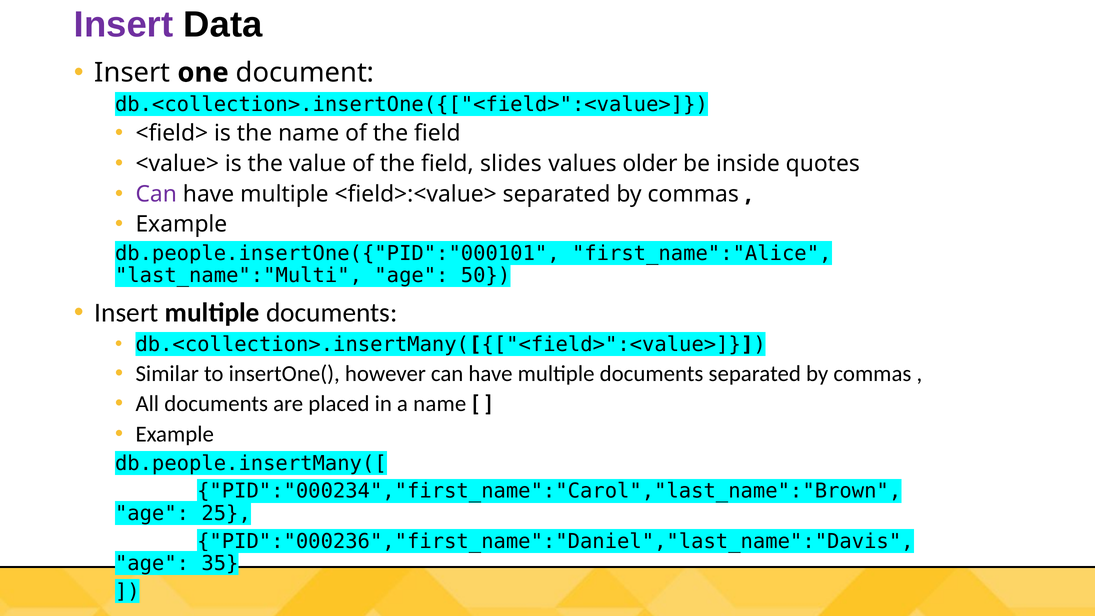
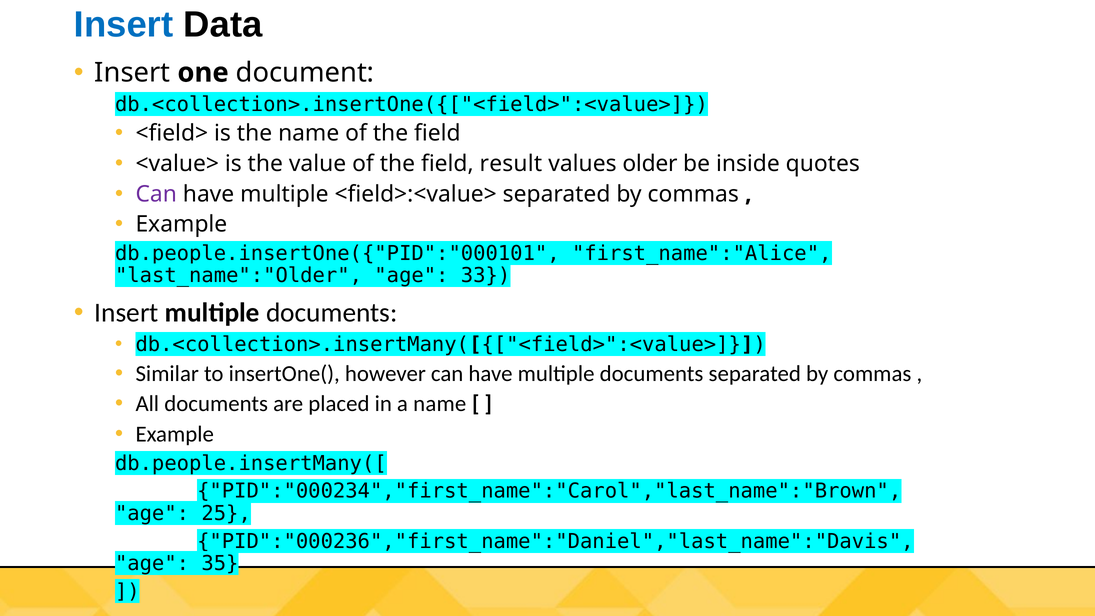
Insert colour: purple -> blue (124, 25)
slides: slides -> result (511, 164)
last_name":"Multi: last_name":"Multi -> last_name":"Older (238, 276)
50: 50 -> 33 (486, 276)
